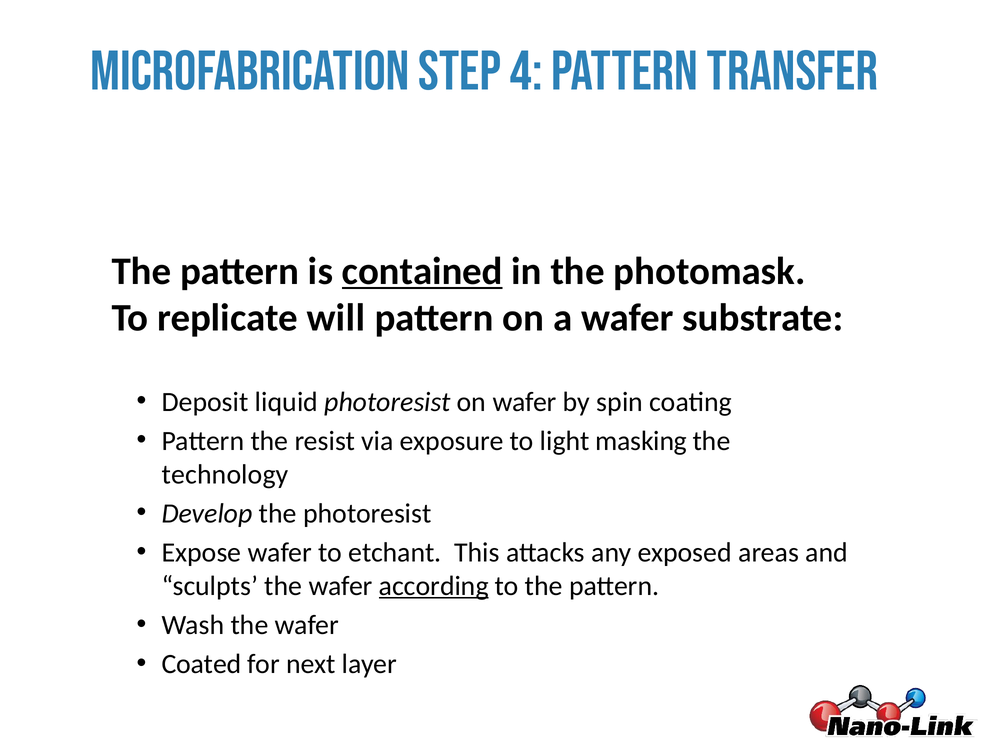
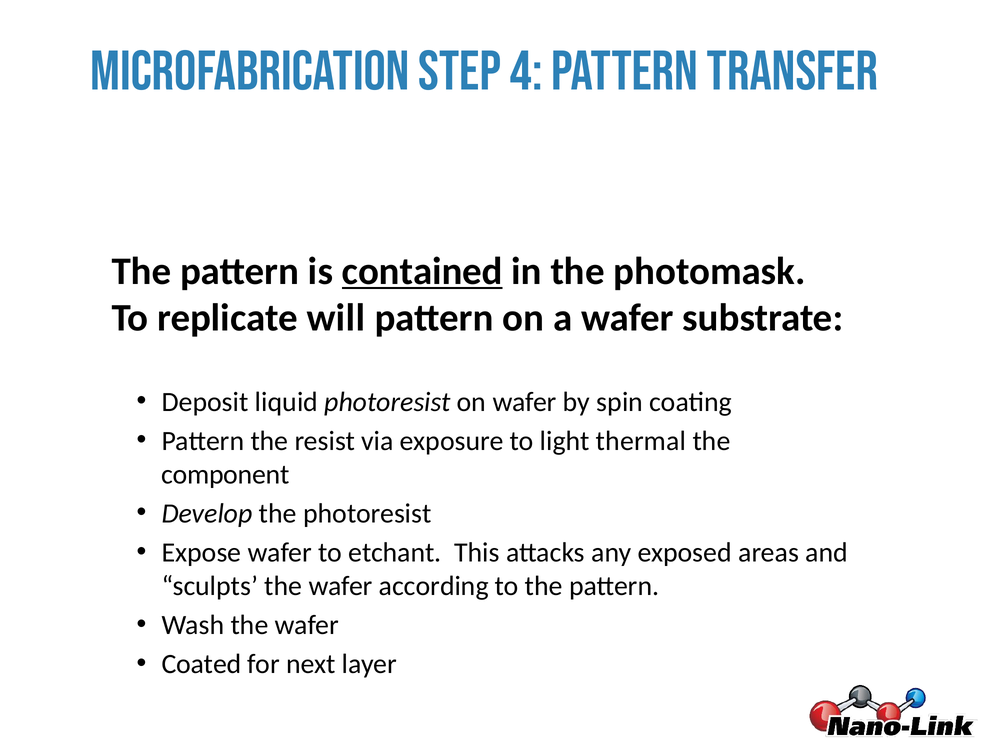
masking: masking -> thermal (641, 441)
technology: technology -> component (225, 474)
according underline: present -> none (434, 586)
